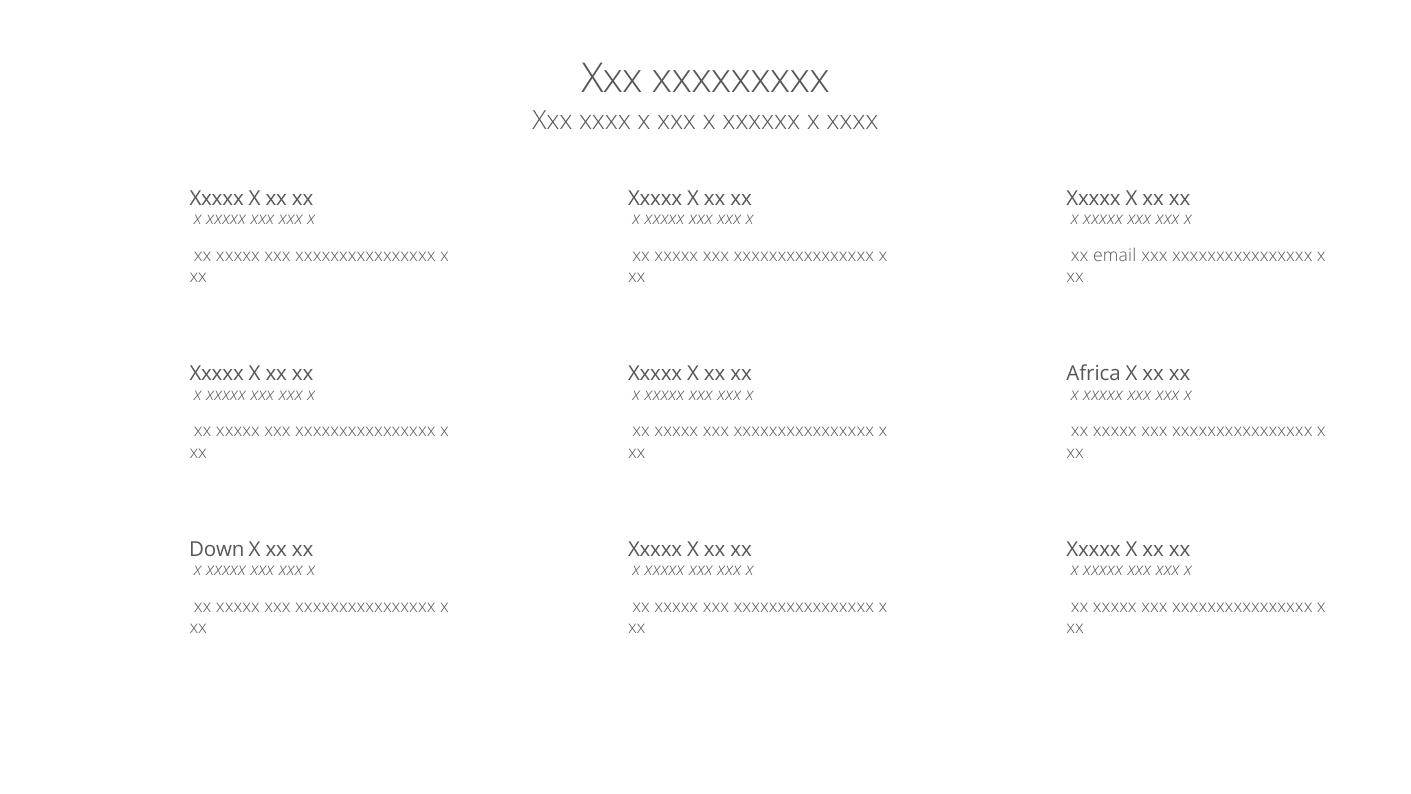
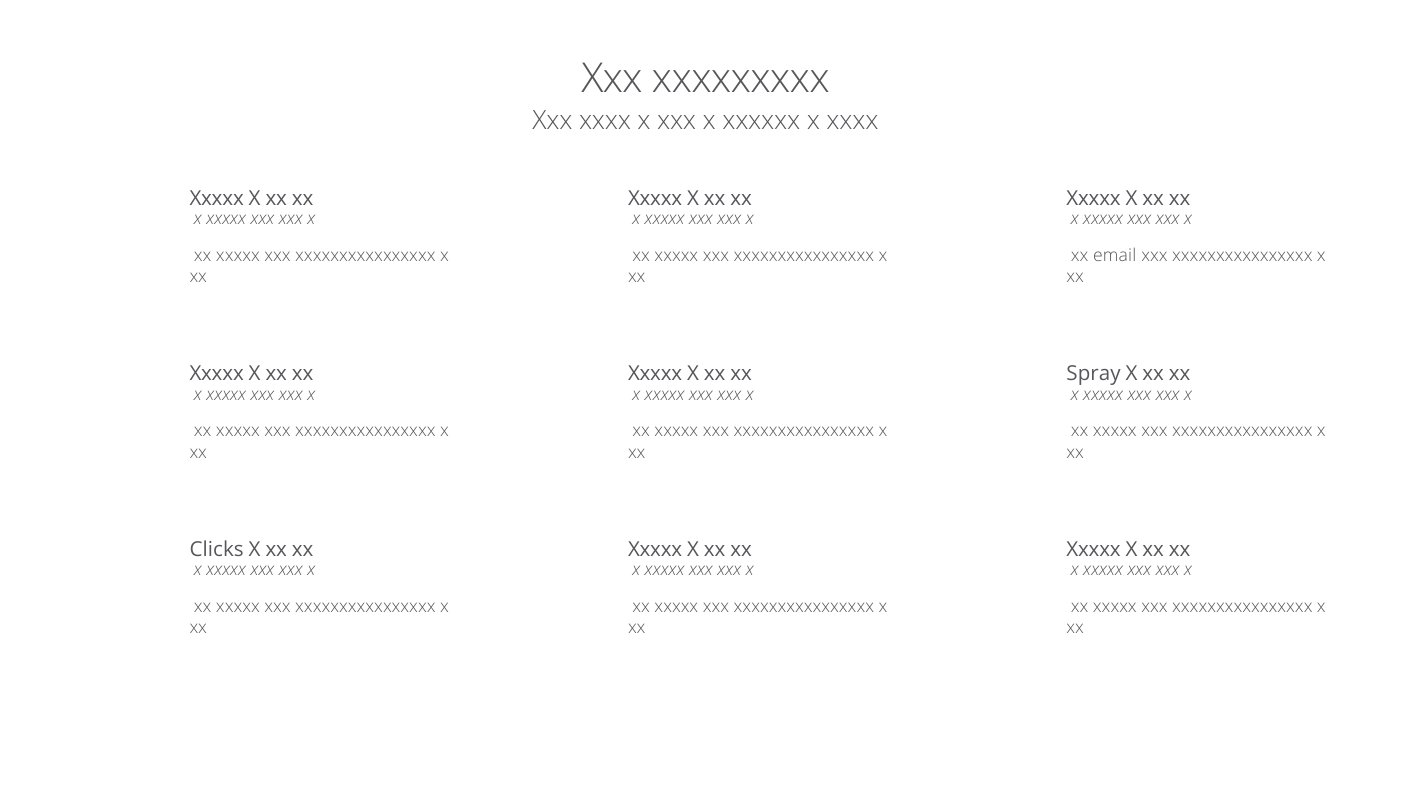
Africa: Africa -> Spray (1094, 374)
Down: Down -> Clicks (217, 549)
